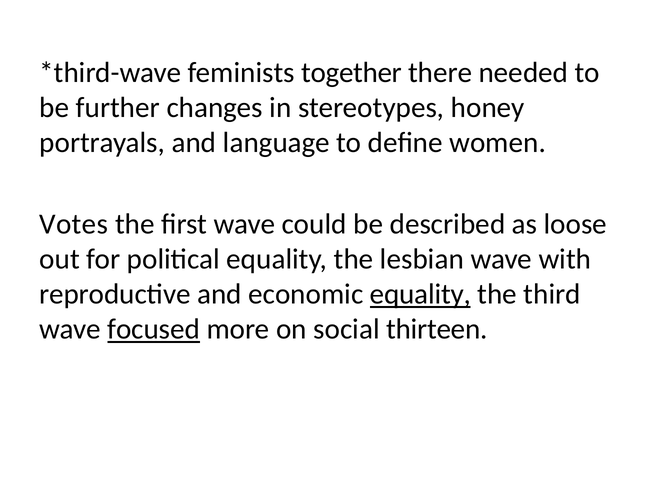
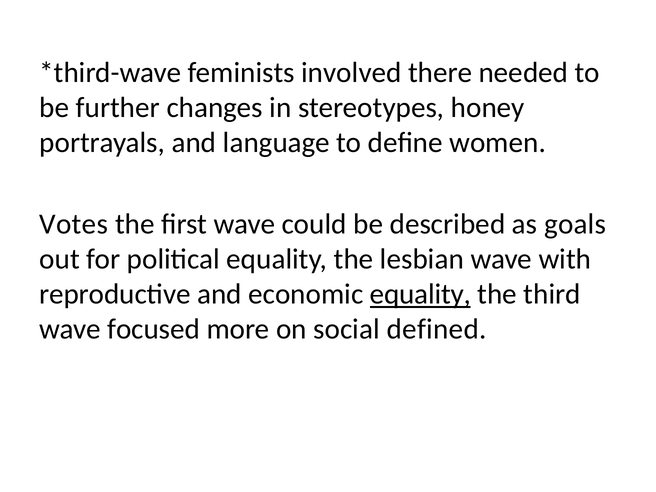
together: together -> involved (351, 73)
loose: loose -> goals (575, 224)
focused underline: present -> none (154, 329)
thirteen: thirteen -> defined (437, 329)
